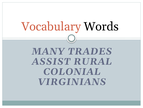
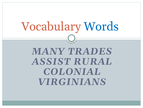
Words colour: black -> blue (101, 26)
